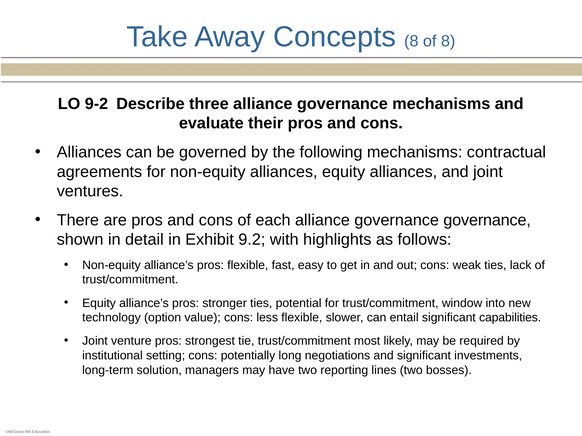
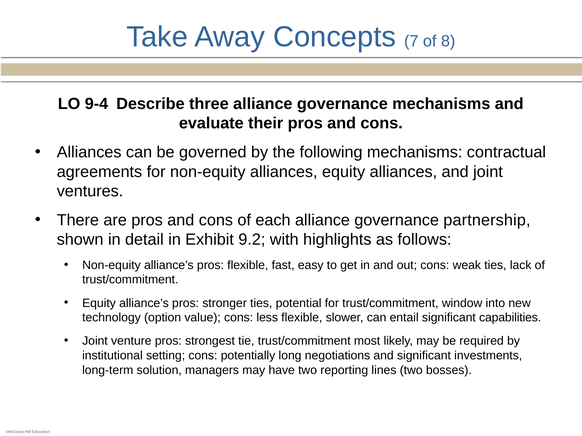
Concepts 8: 8 -> 7 (411, 41)
9-2: 9-2 -> 9-4 (96, 104)
governance governance: governance -> partnership (487, 220)
